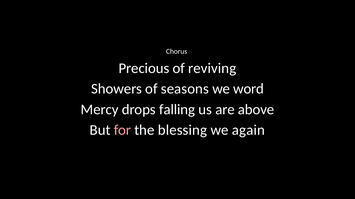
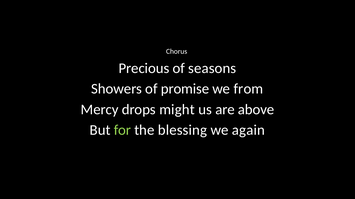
reviving: reviving -> seasons (212, 68)
seasons: seasons -> promise (185, 89)
word: word -> from (248, 89)
falling: falling -> might (177, 110)
for colour: pink -> light green (122, 131)
